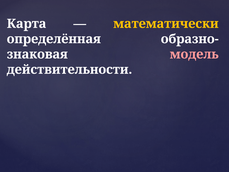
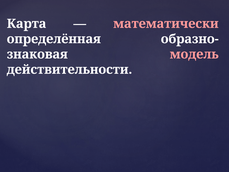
математически colour: yellow -> pink (166, 24)
